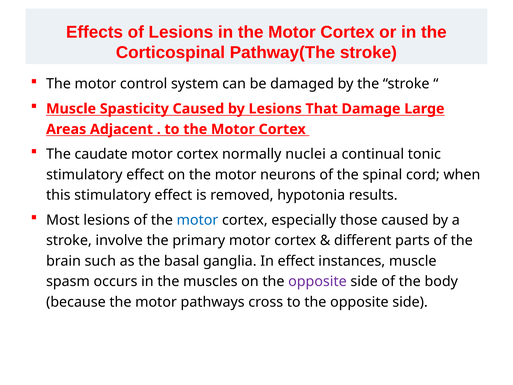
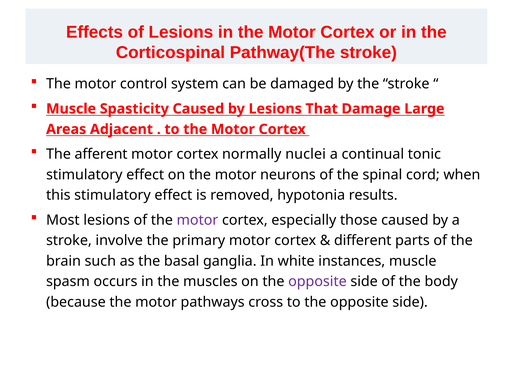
caudate: caudate -> afferent (101, 154)
motor colour: blue -> purple (197, 220)
In effect: effect -> white (296, 261)
